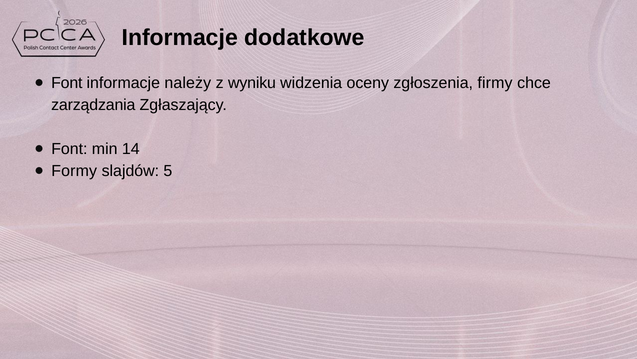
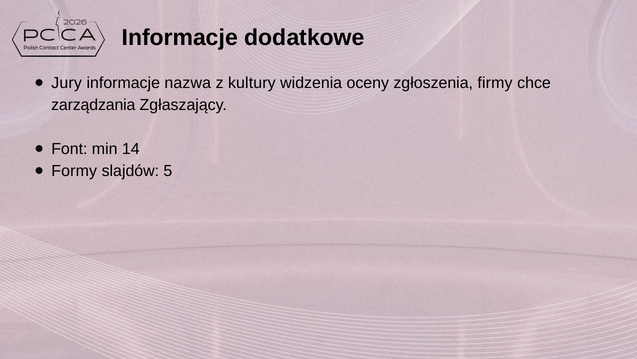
Font: Font -> Jury (67, 83)
należy: należy -> nazwa (188, 83)
wyniku: wyniku -> kultury (252, 83)
